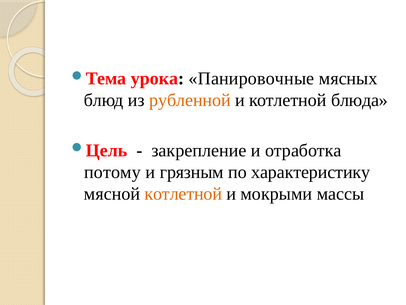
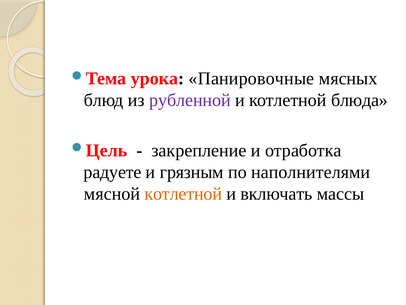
рубленной colour: orange -> purple (190, 100)
потому: потому -> радуете (113, 172)
характеристику: характеристику -> наполнителями (311, 172)
мокрыми: мокрыми -> включать (276, 193)
